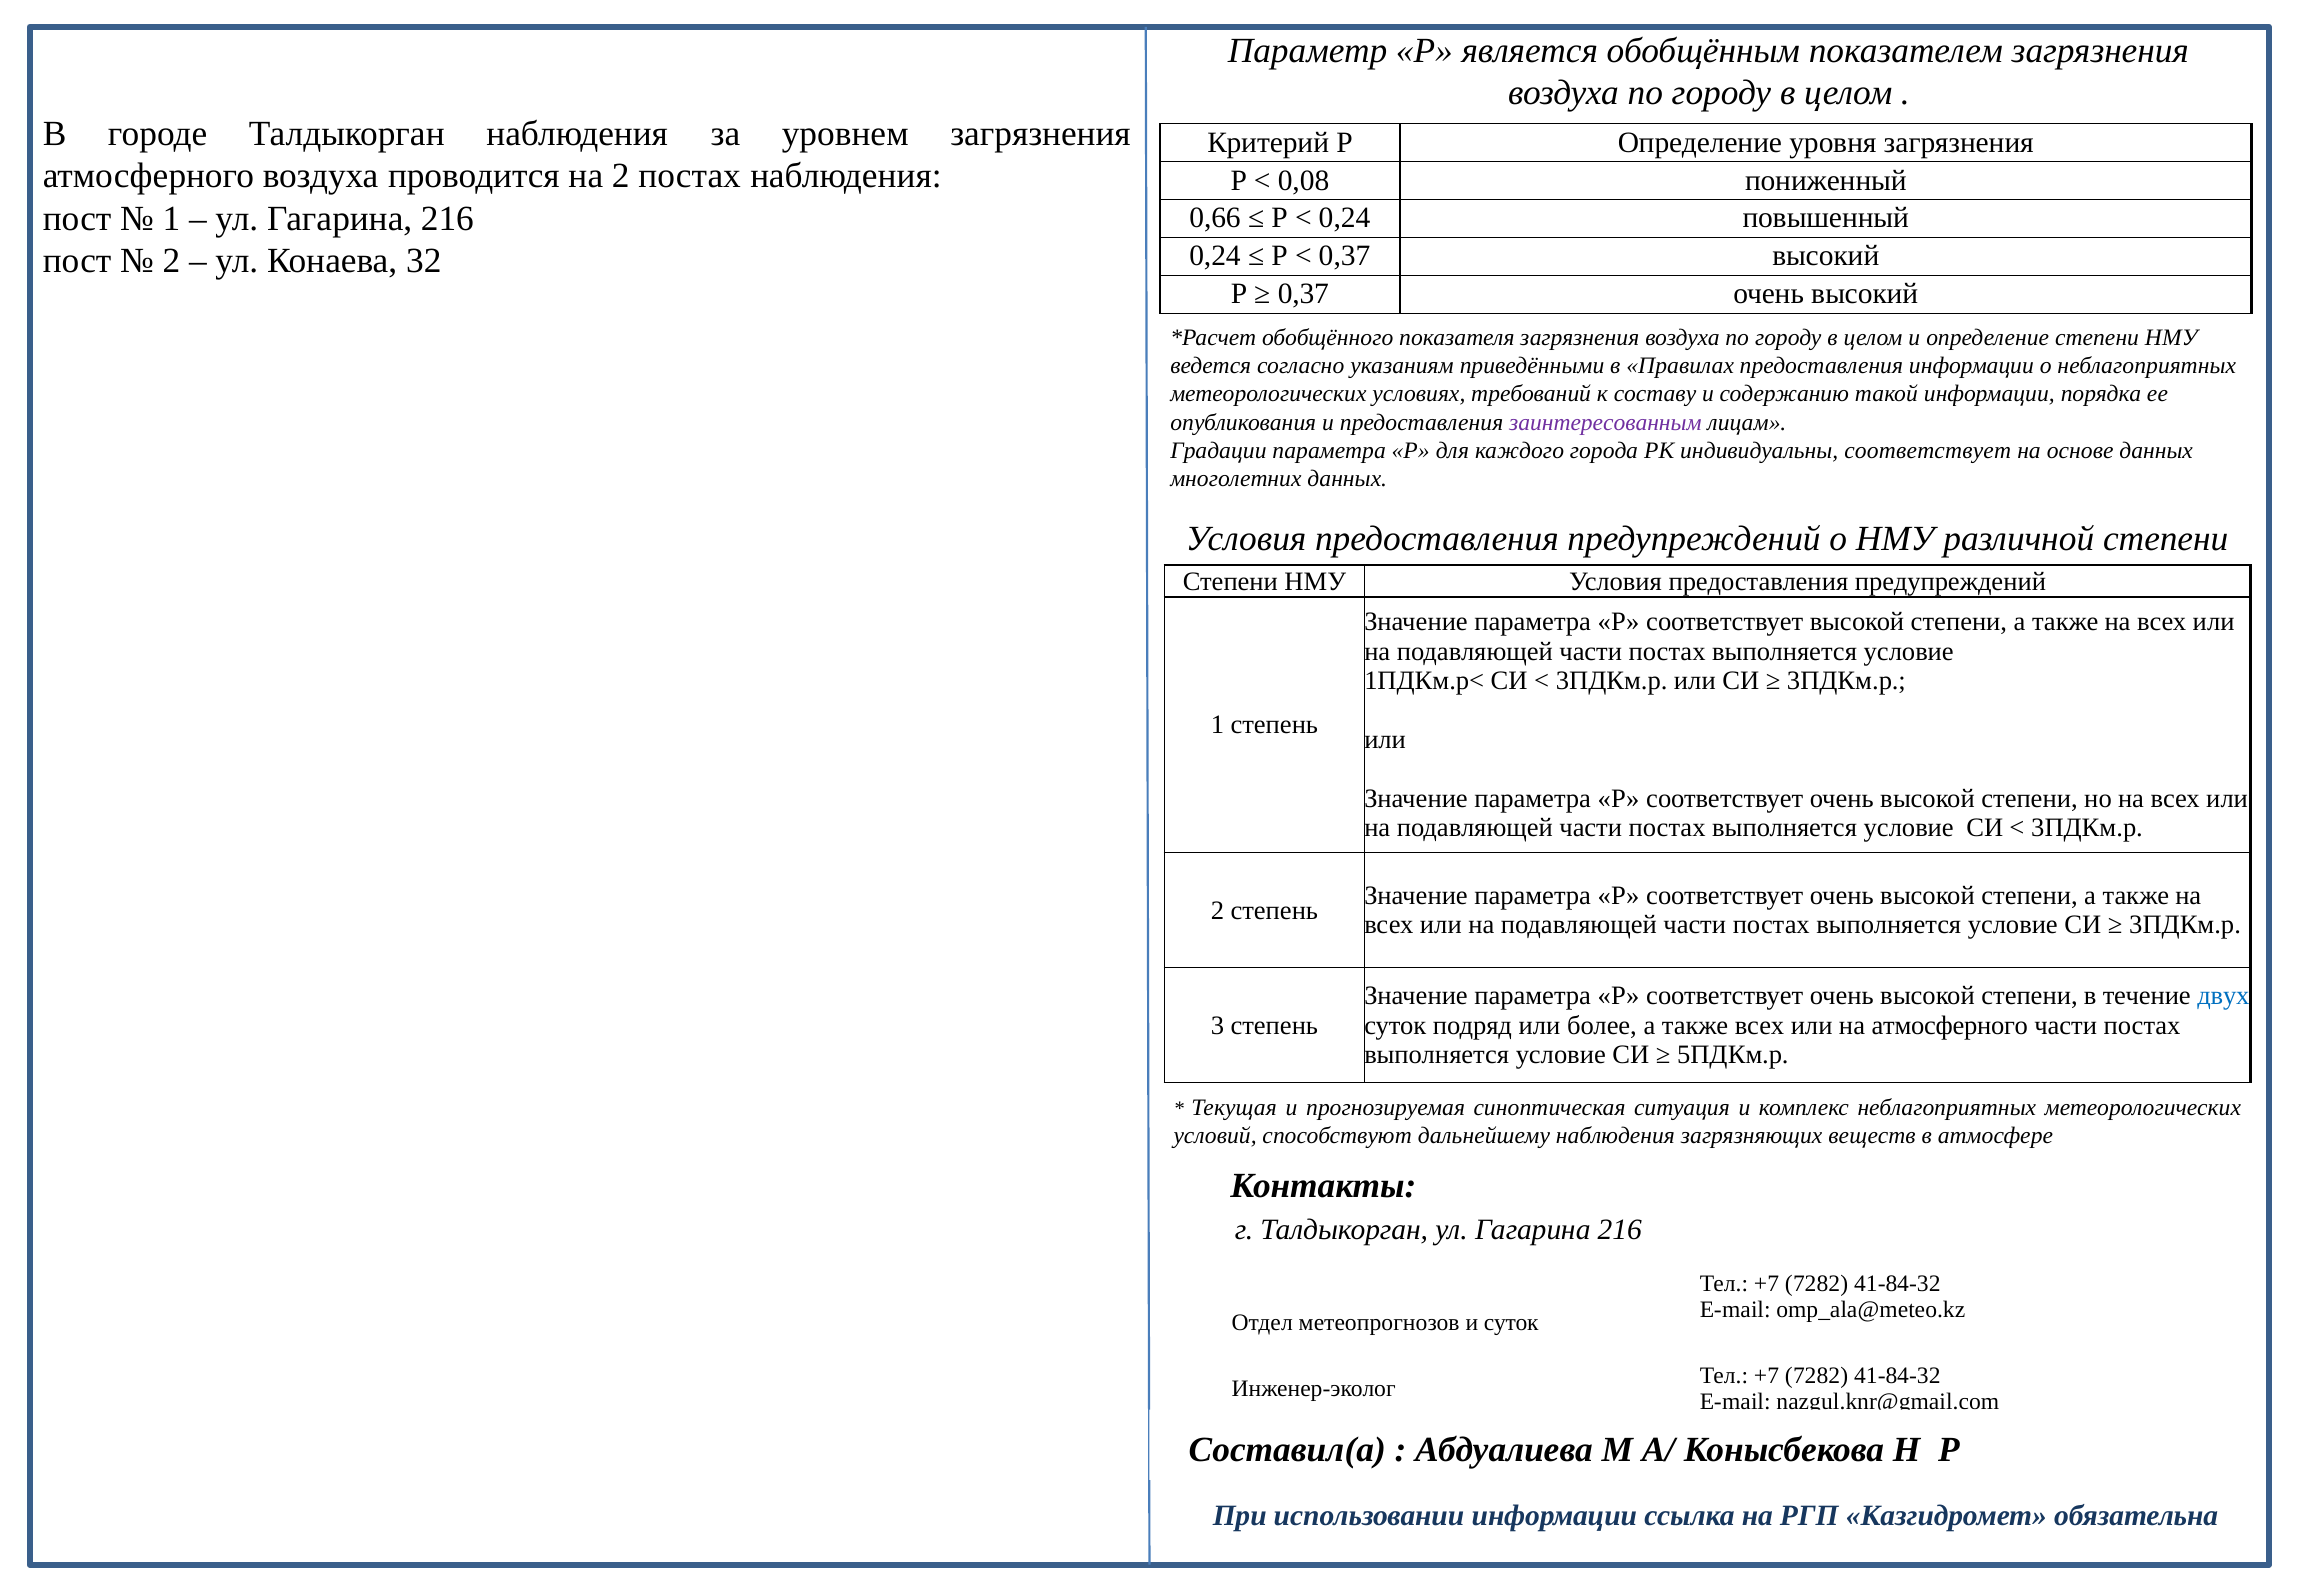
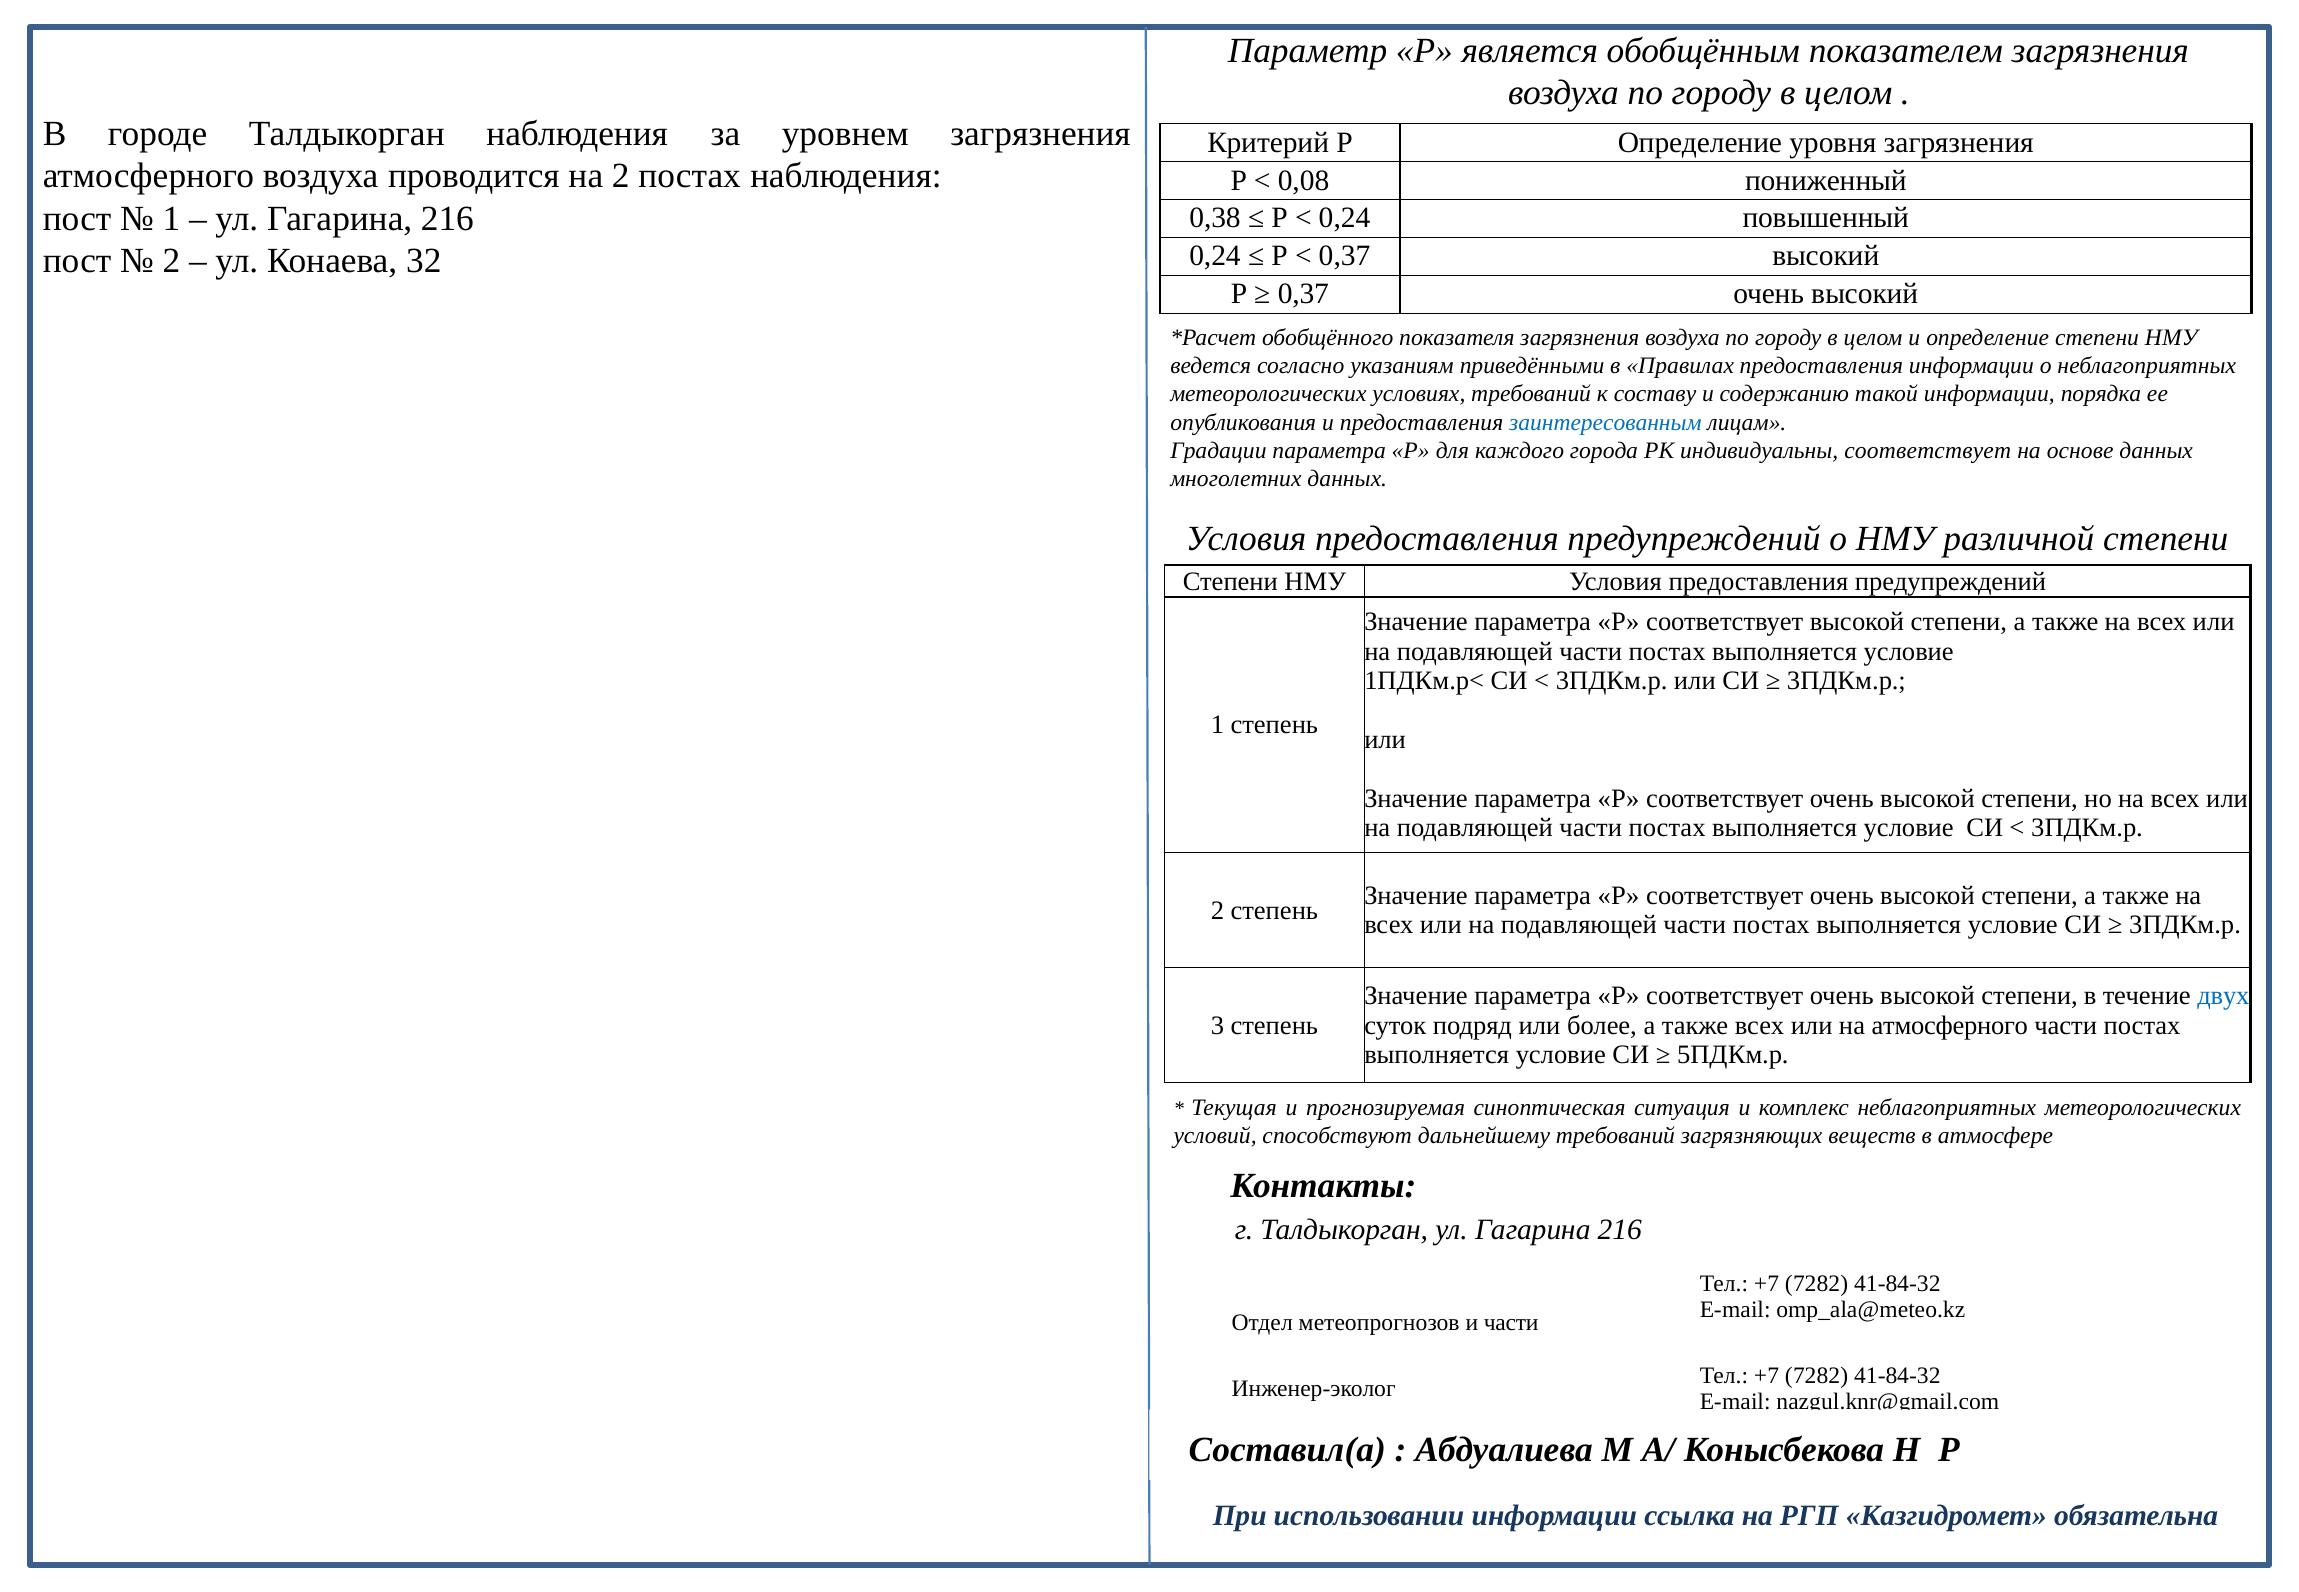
0,66: 0,66 -> 0,38 (1215, 218)
заинтересованным colour: purple -> blue (1605, 422)
дальнейшему наблюдения: наблюдения -> требований (1615, 1136)
и суток: суток -> части (1511, 1322)
